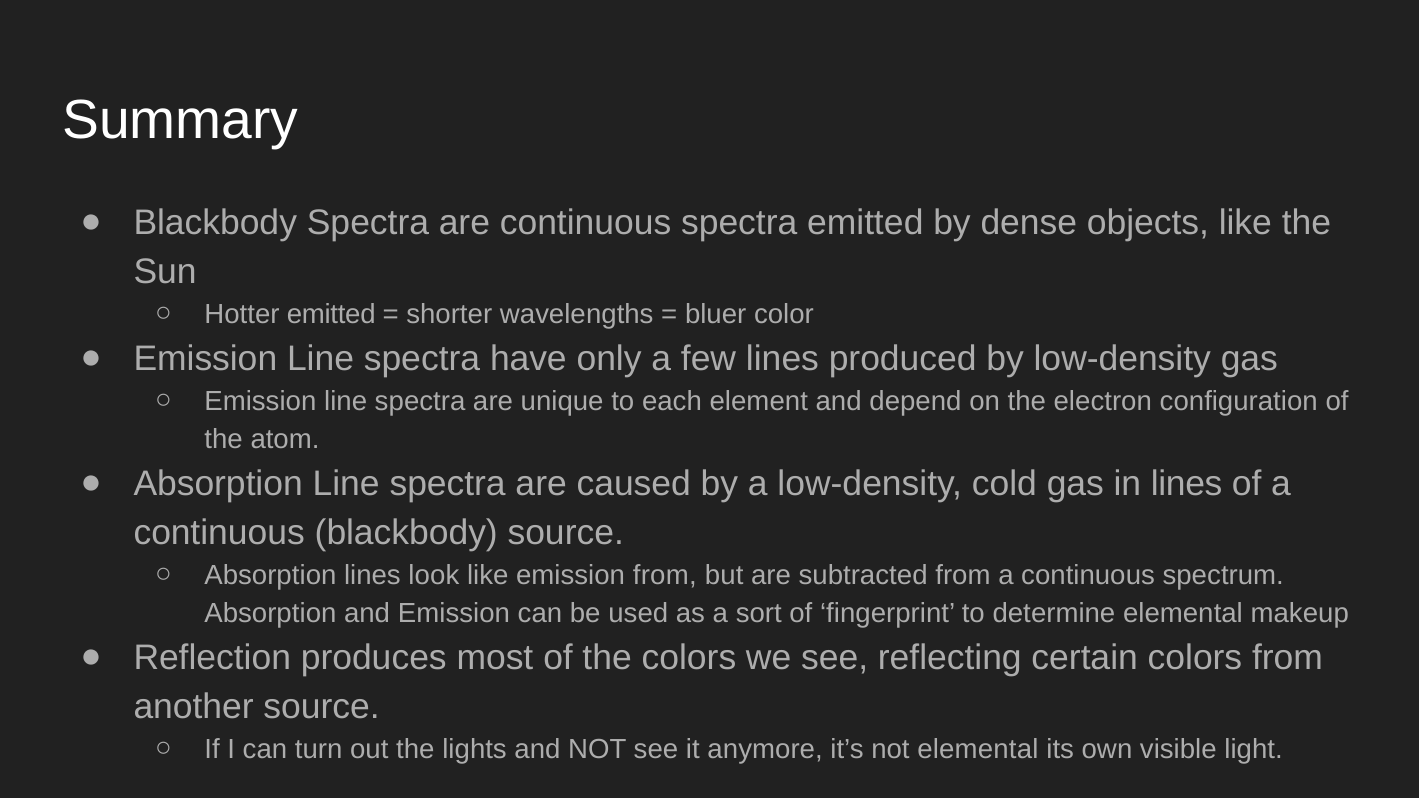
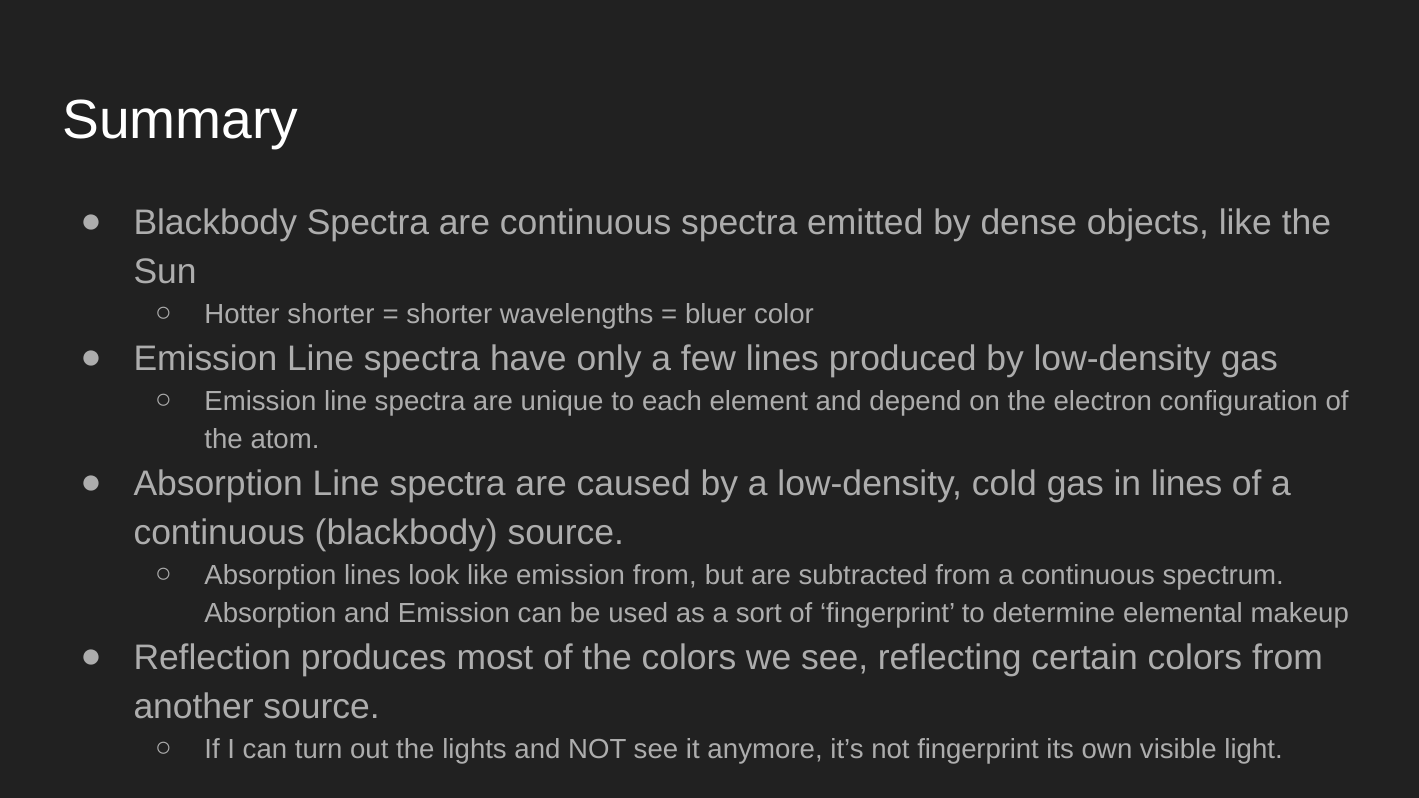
Hotter emitted: emitted -> shorter (331, 314)
not elemental: elemental -> fingerprint (978, 749)
